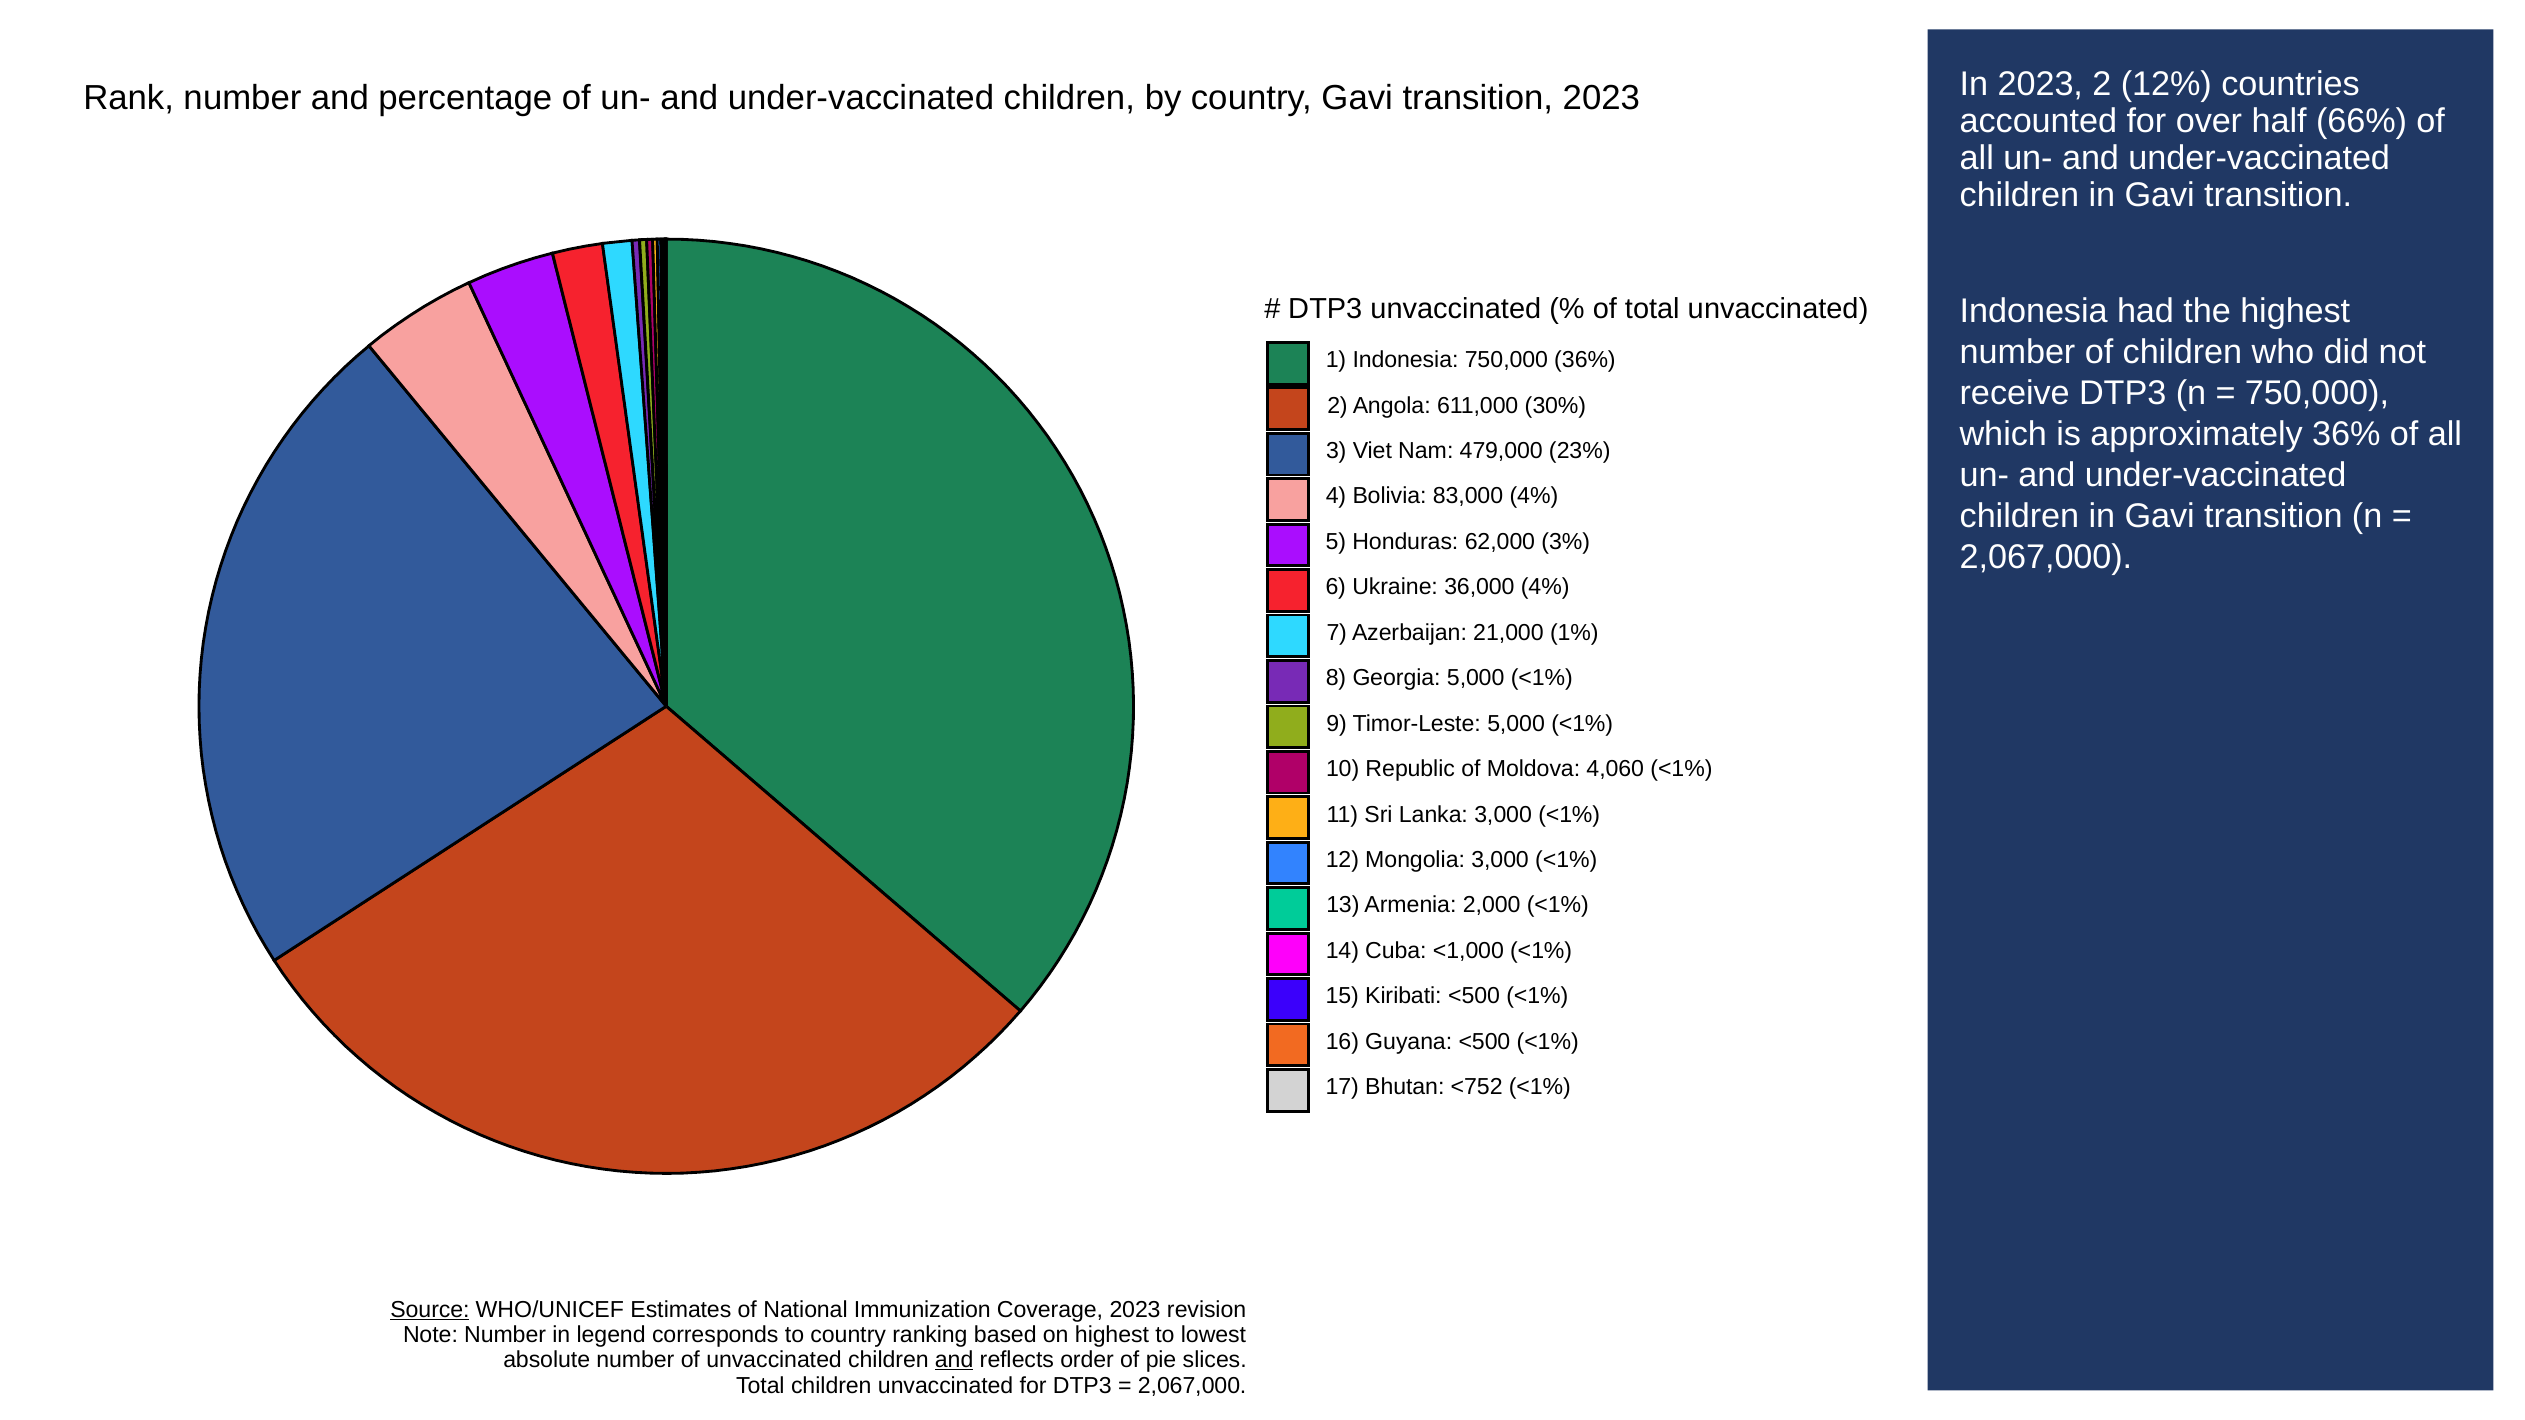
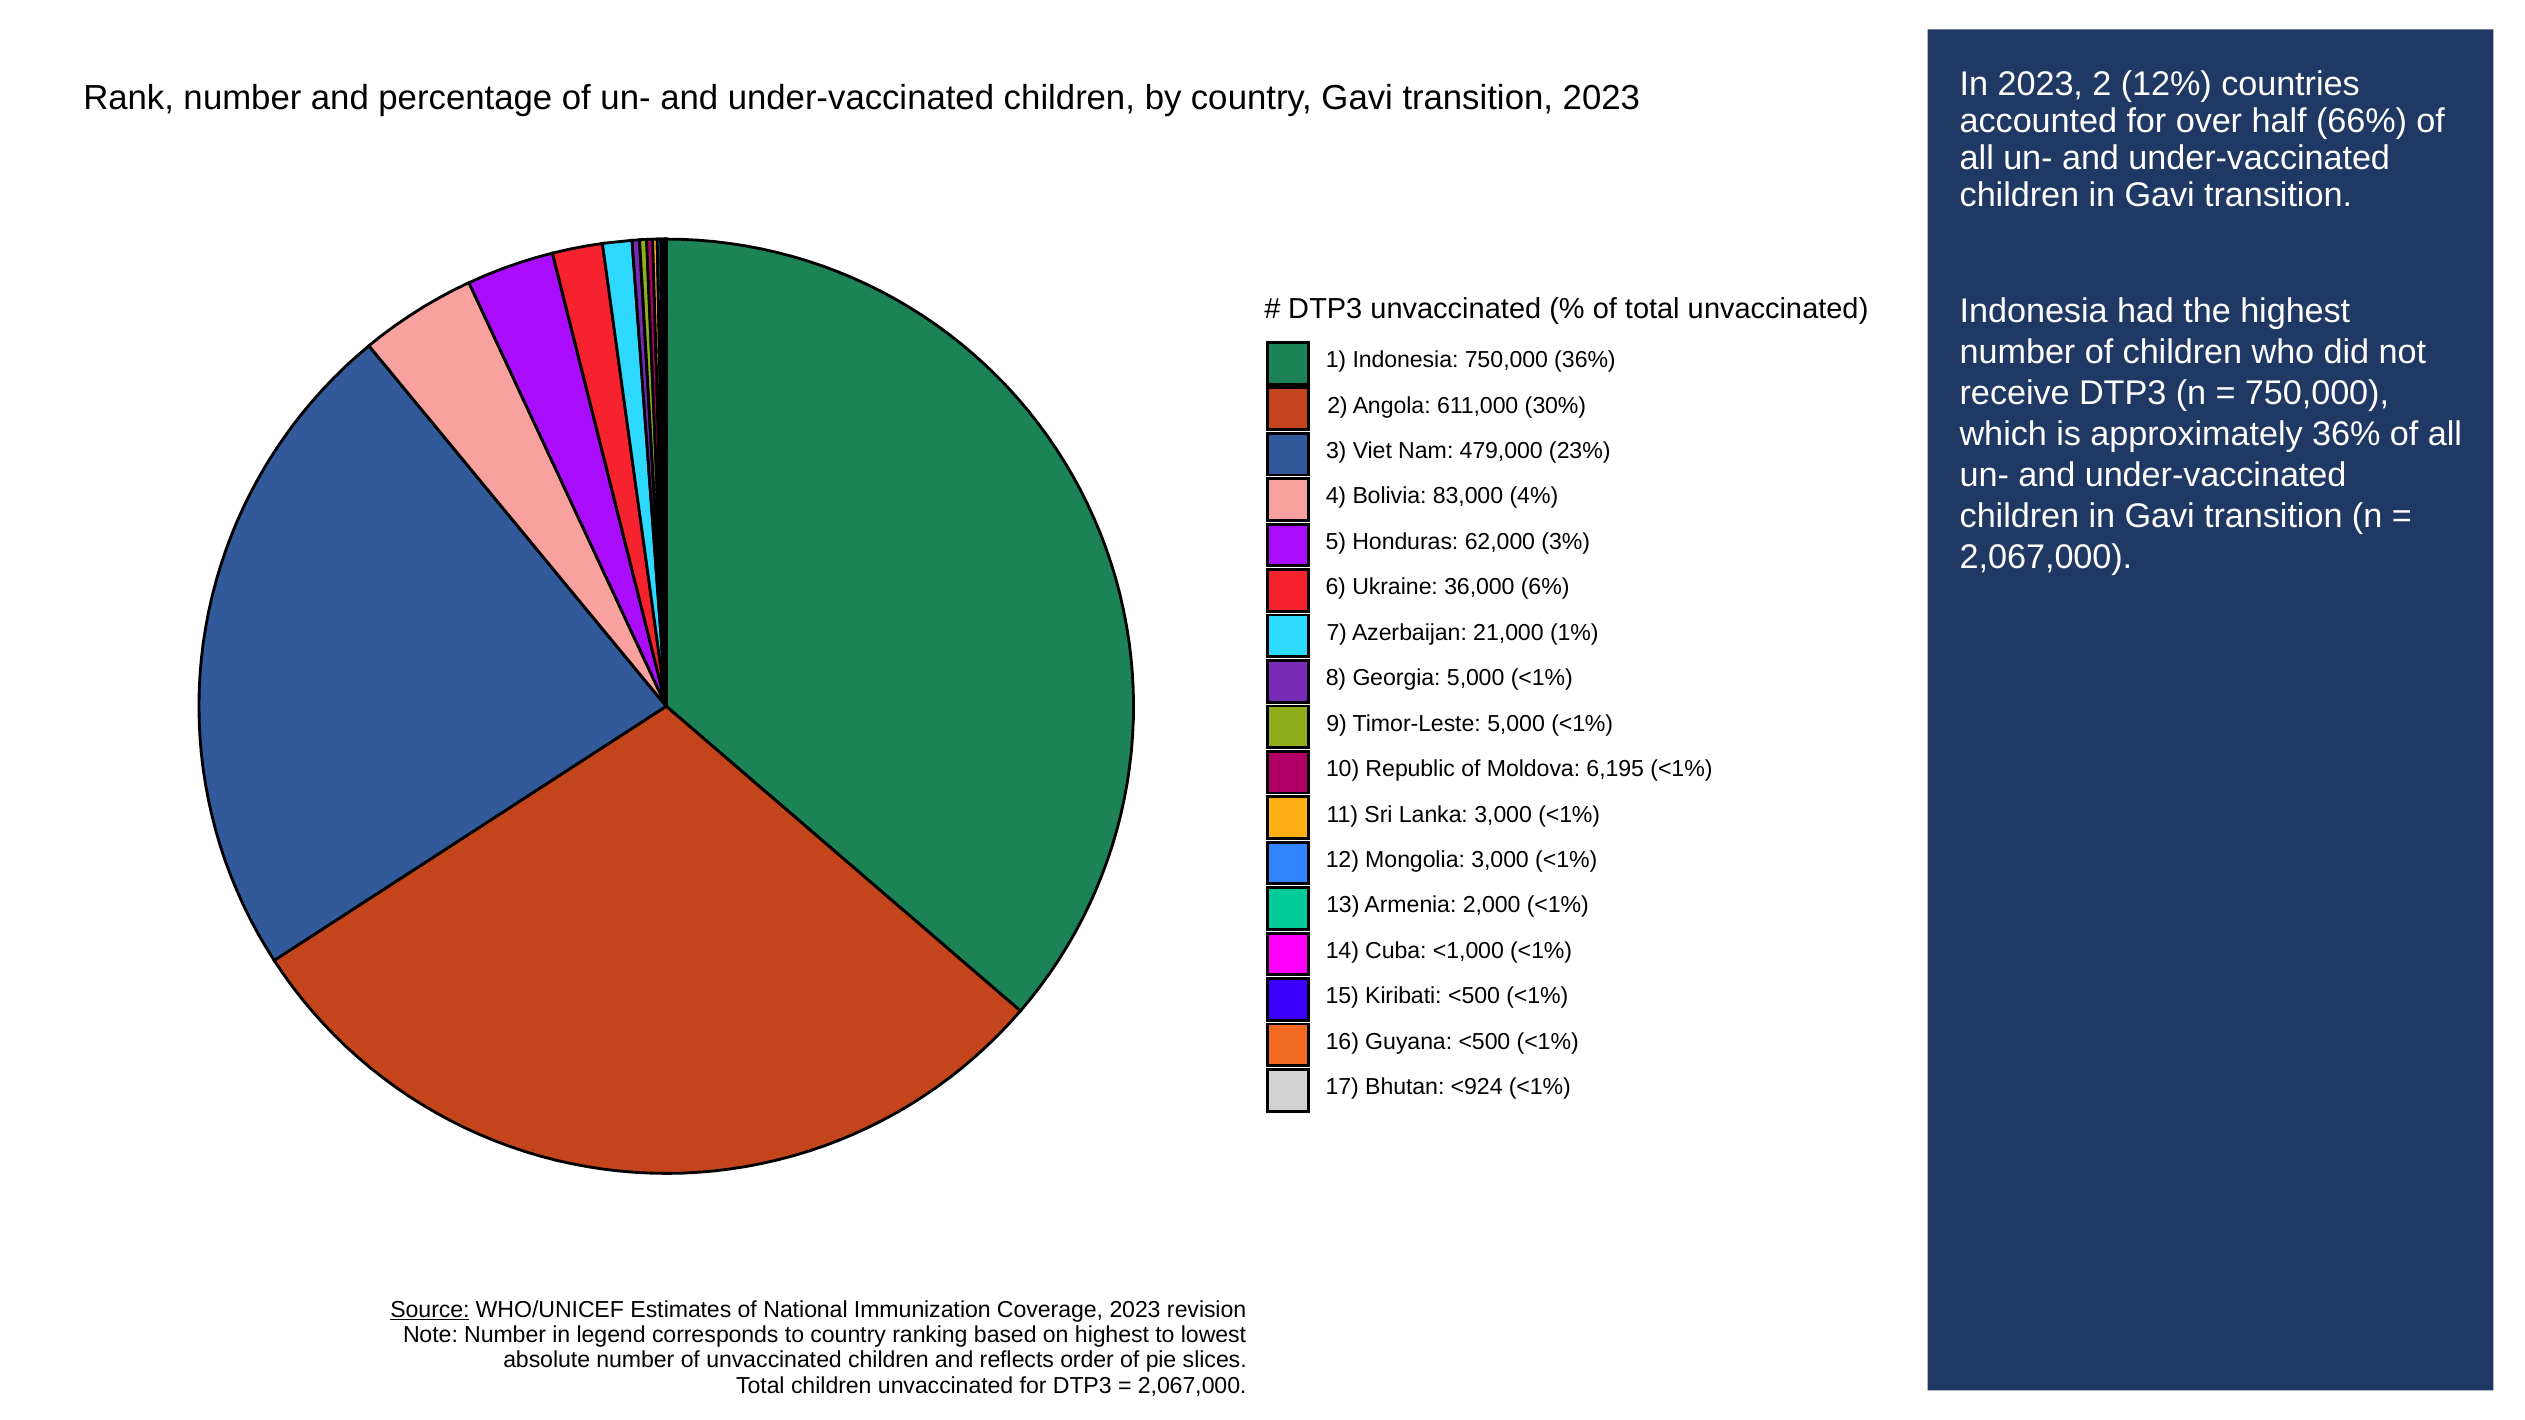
36,000 4%: 4% -> 6% (1545, 587)
4,060: 4,060 -> 6,195 (1615, 769)
<752: <752 -> <924 (1477, 1087)
and underline: present -> none (954, 1360)
